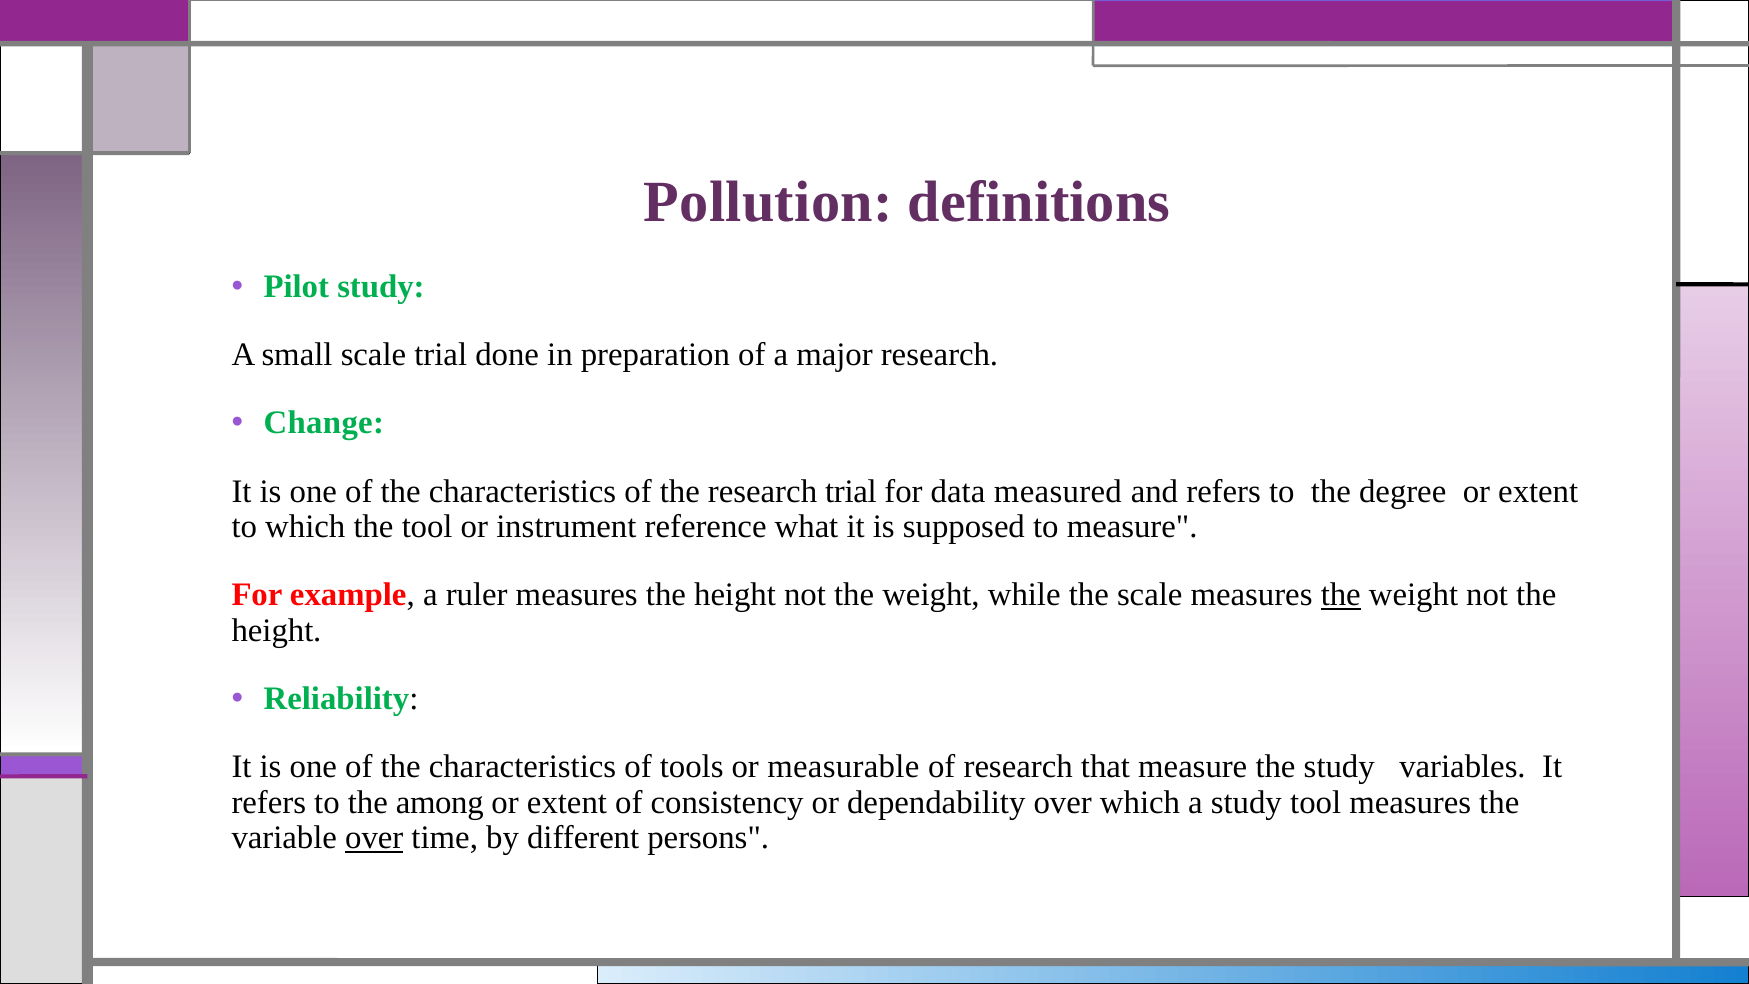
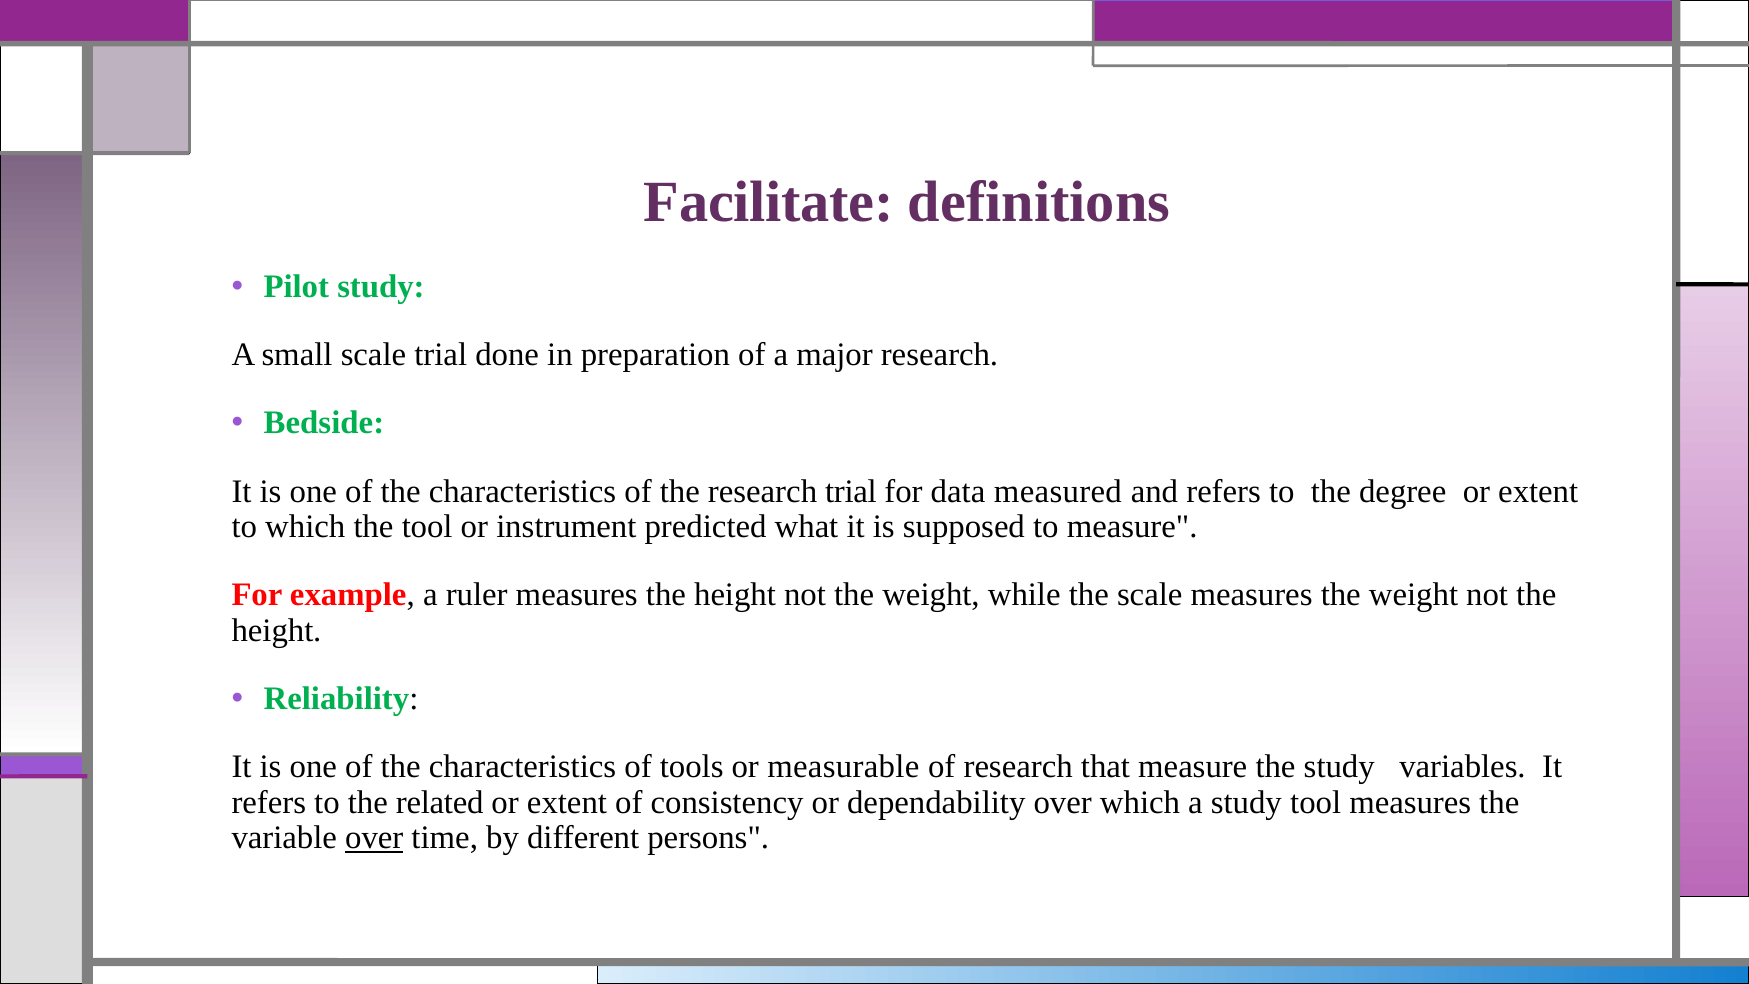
Pollution: Pollution -> Facilitate (769, 202)
Change: Change -> Bedside (324, 423)
reference: reference -> predicted (706, 527)
the underline: present -> none (1341, 595)
among: among -> related (440, 802)
